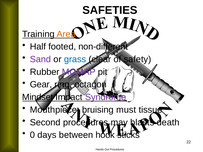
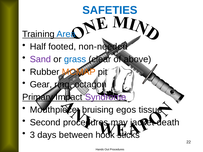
SAFETIES colour: black -> blue (110, 10)
Area colour: orange -> blue (66, 34)
non-different: non-different -> non-needed (103, 47)
safety: safety -> above (137, 59)
MCMAP colour: purple -> orange (79, 72)
Mindset: Mindset -> Primary (38, 97)
must: must -> egos (126, 110)
blasts: blasts -> jacket (142, 123)
0: 0 -> 3 (32, 135)
